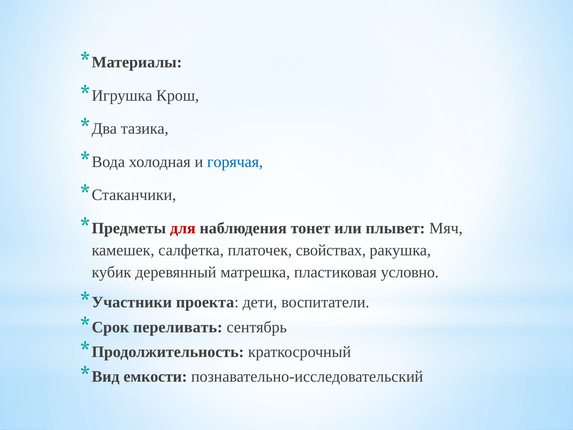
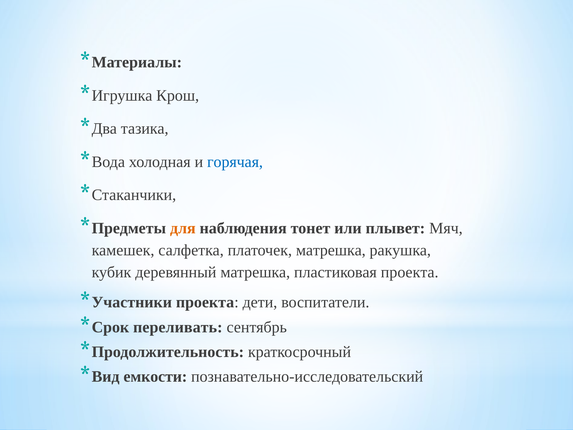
для colour: red -> orange (183, 228)
платочек свойствах: свойствах -> матрешка (331, 250)
пластиковая условно: условно -> проекта (410, 272)
